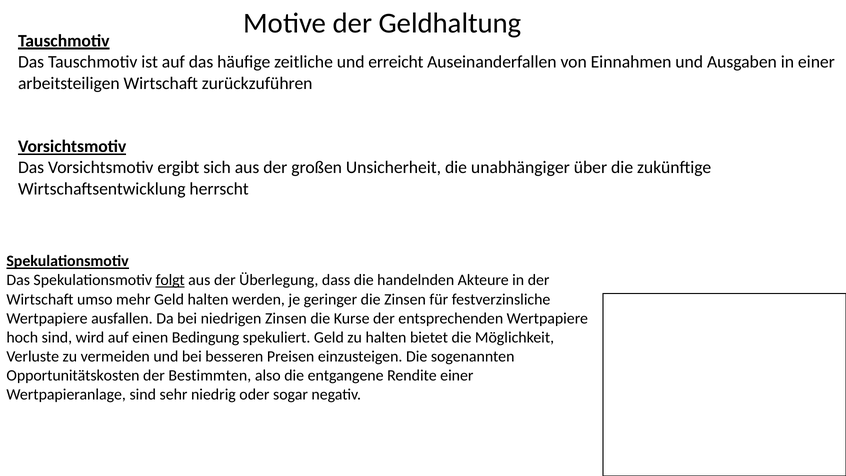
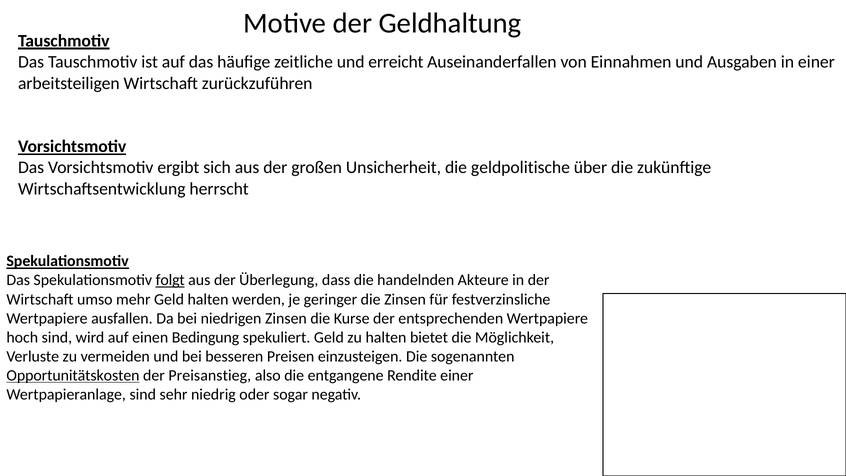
unabhängiger: unabhängiger -> geldpolitische (520, 168)
Opportunitätskosten underline: none -> present (73, 375)
Bestimmten: Bestimmten -> Preisanstieg (210, 375)
